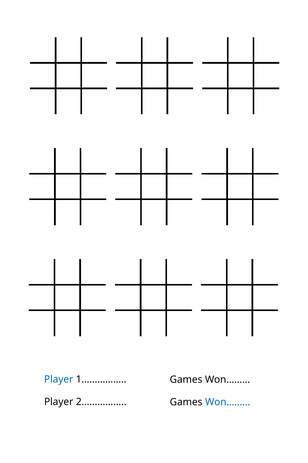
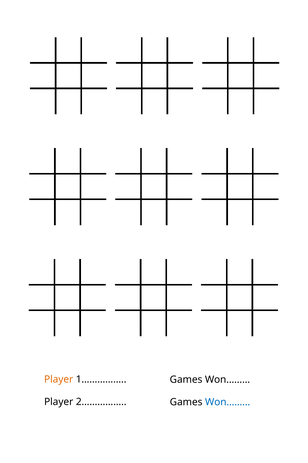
Player colour: blue -> orange (59, 379)
